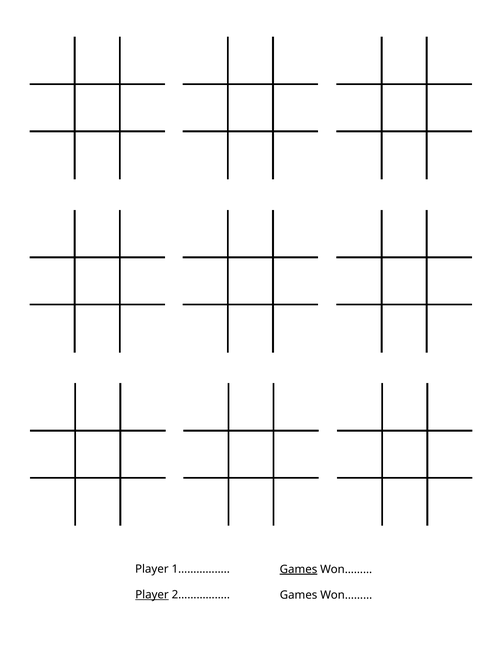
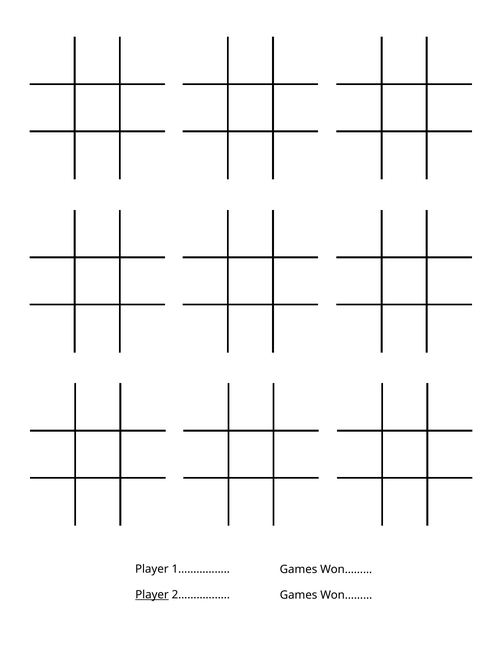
Games underline: present -> none (298, 569)
